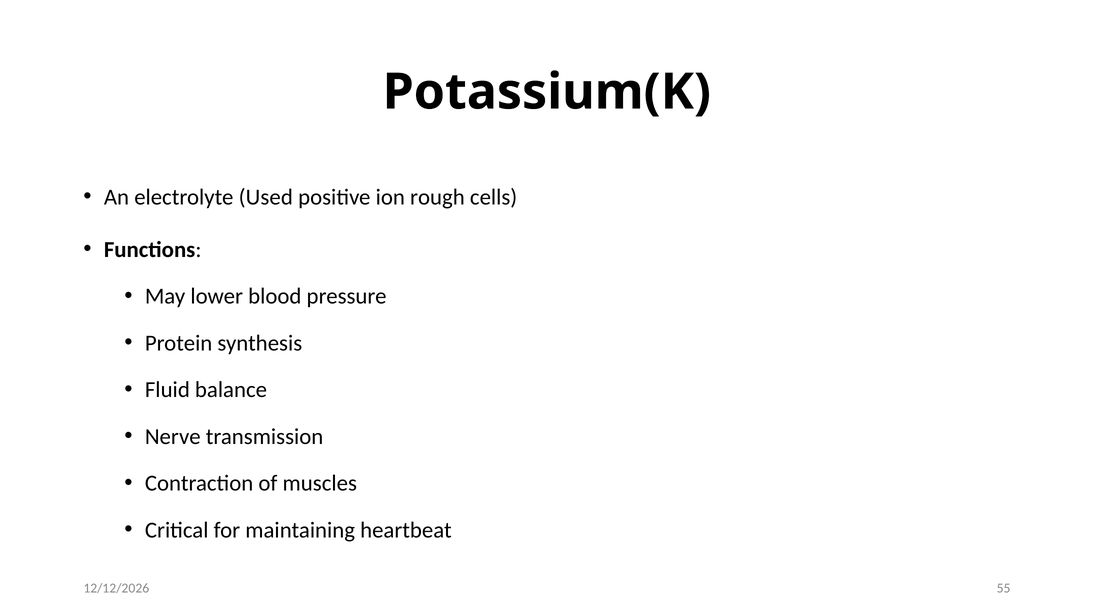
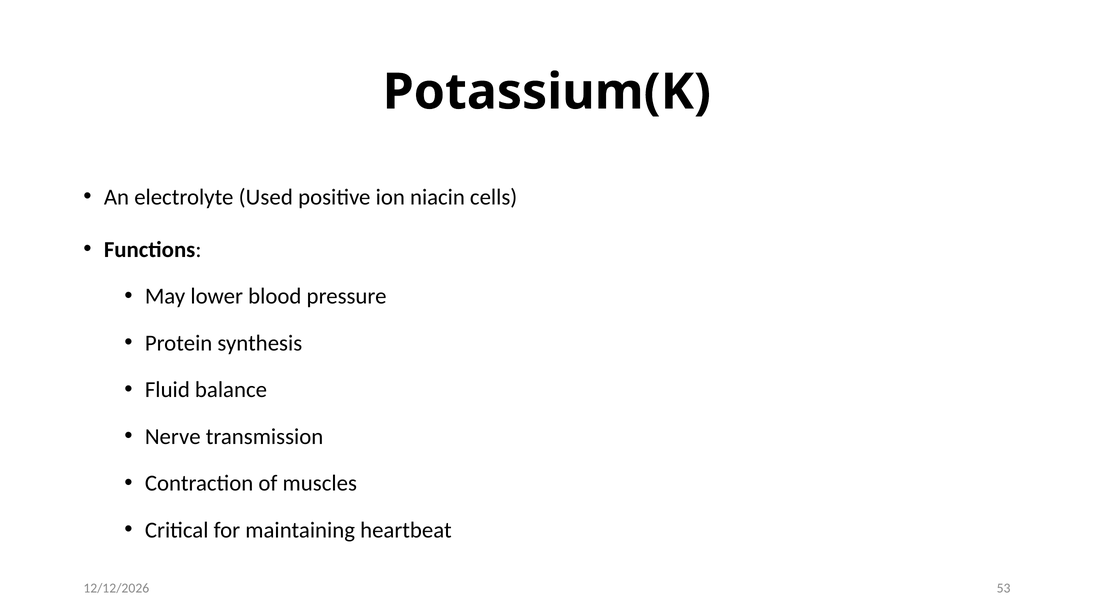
rough: rough -> niacin (437, 197)
55: 55 -> 53 (1004, 588)
